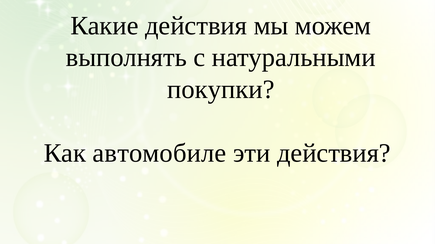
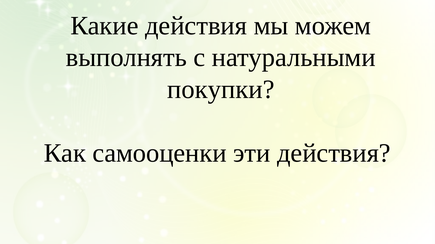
автомобиле: автомобиле -> самооценки (160, 153)
